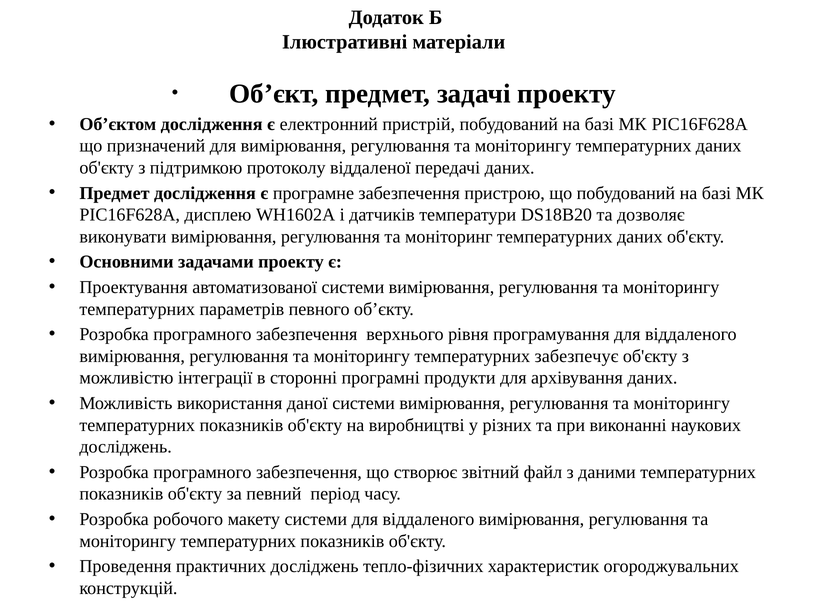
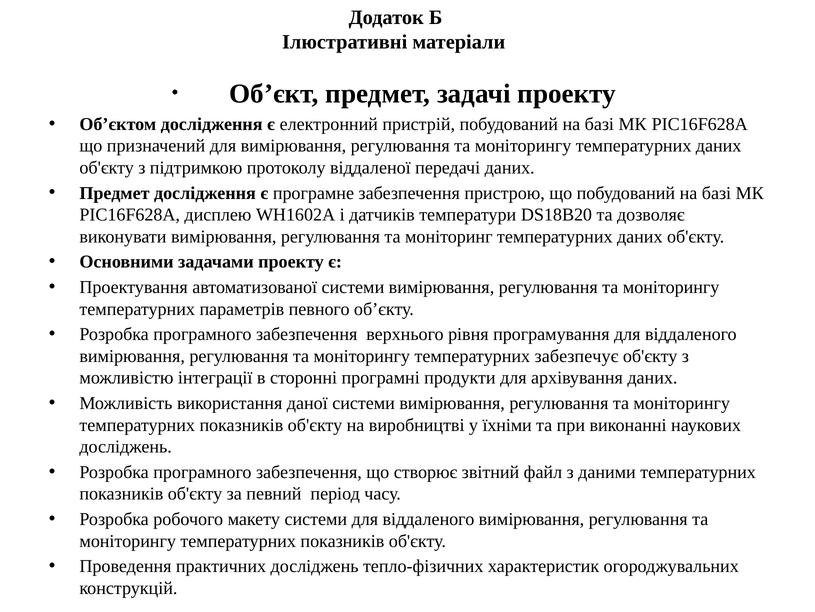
різних: різних -> їхніми (507, 425)
